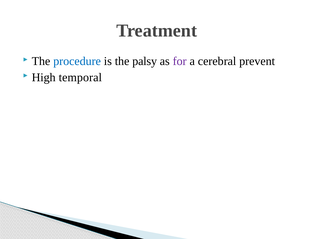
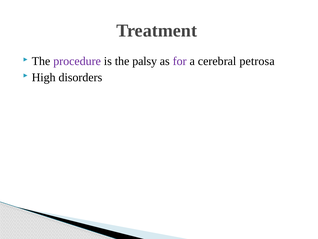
procedure colour: blue -> purple (77, 61)
prevent: prevent -> petrosa (257, 61)
temporal: temporal -> disorders (80, 77)
